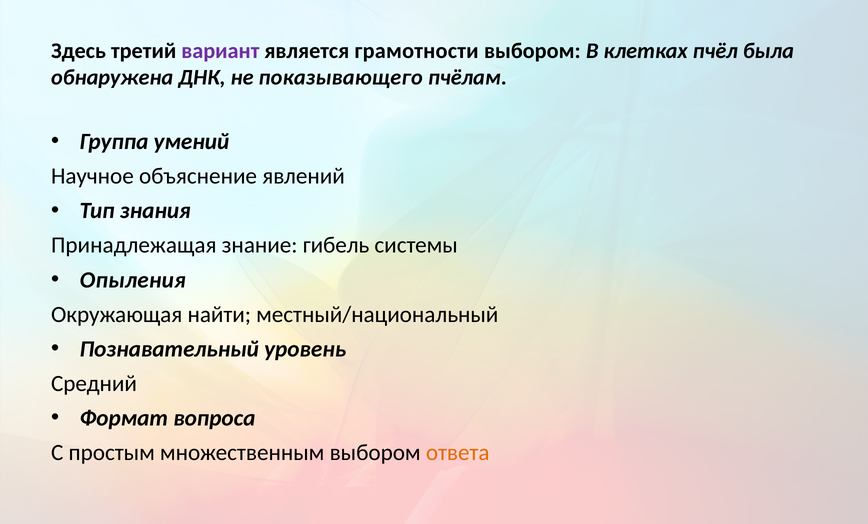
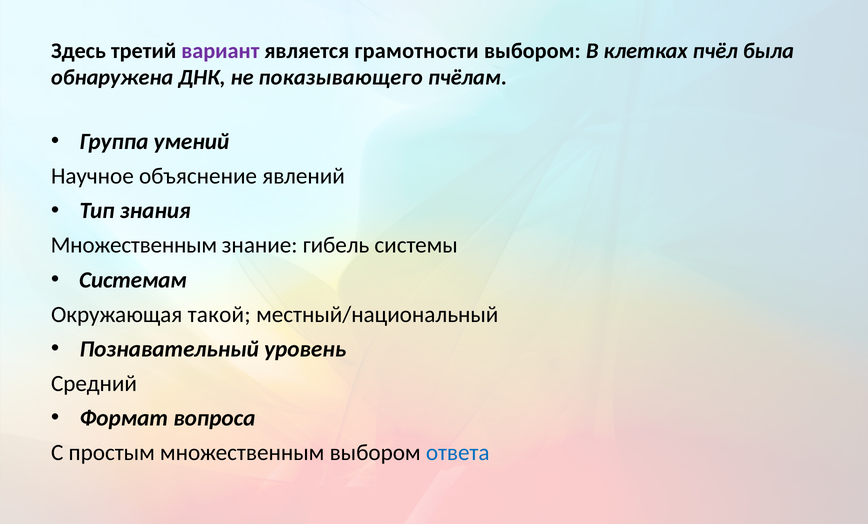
Принадлежащая: Принадлежащая -> Множественным (134, 245)
Опыления: Опыления -> Системам (133, 280)
найти: найти -> такой (219, 314)
ответа colour: orange -> blue (458, 452)
